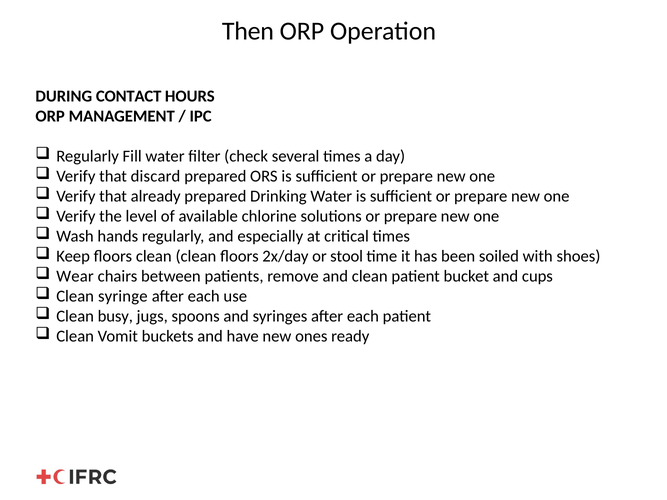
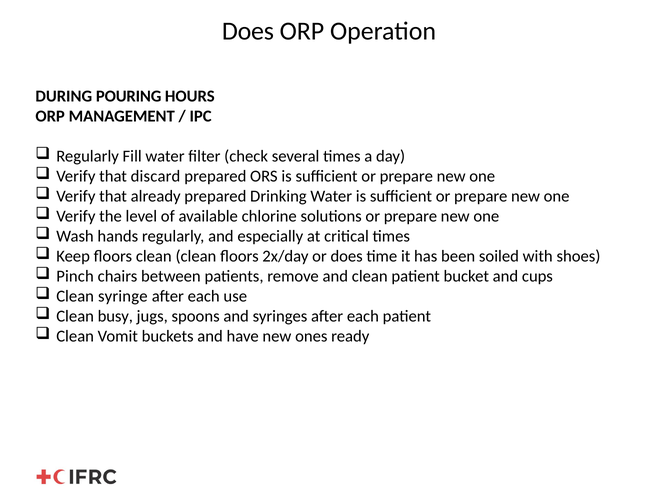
Then: Then -> Does (248, 31)
CONTACT: CONTACT -> POURING (129, 96)
or stool: stool -> does (347, 257)
Wear: Wear -> Pinch (75, 277)
